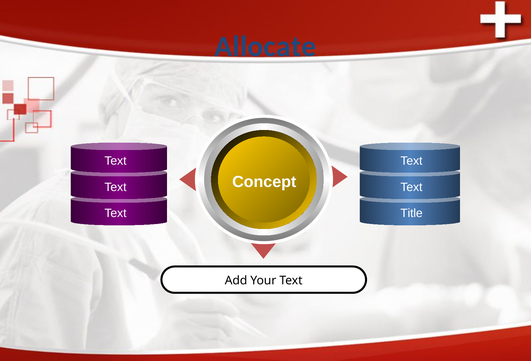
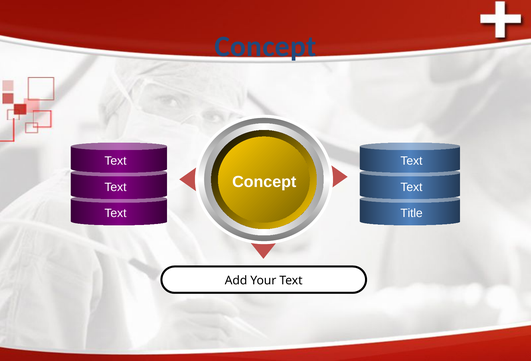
Allocate: Allocate -> Concept (265, 47)
